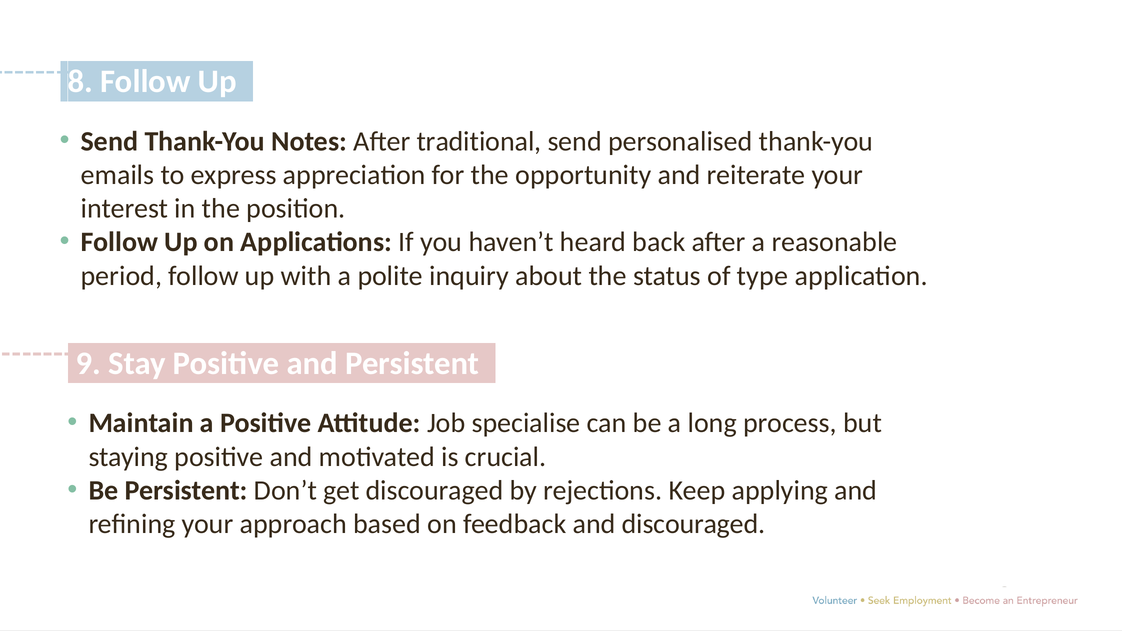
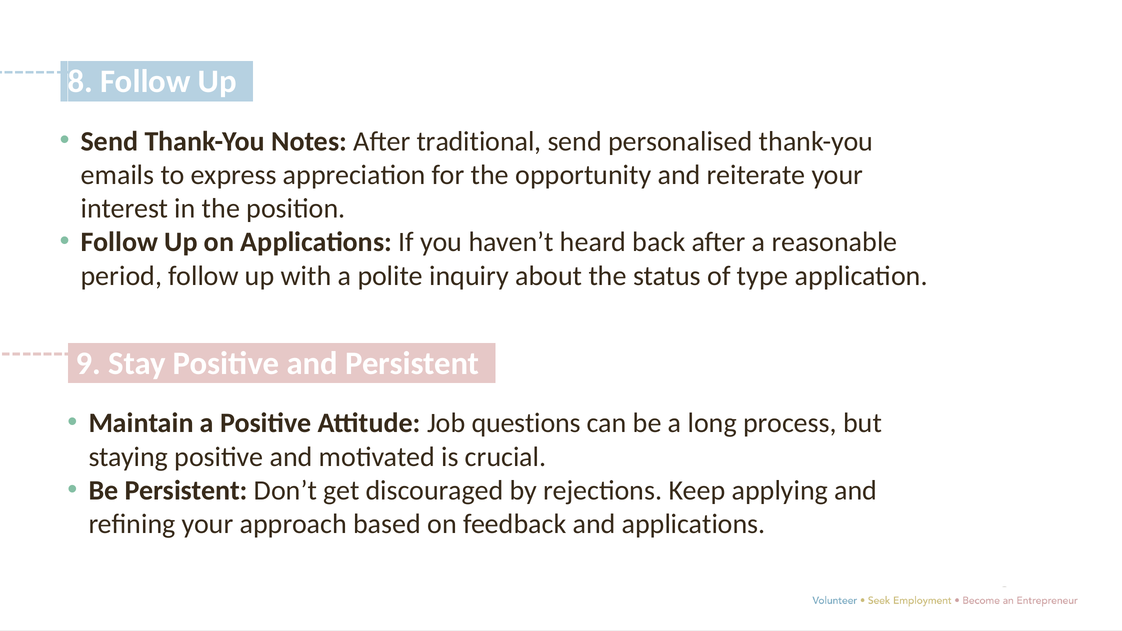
specialise: specialise -> questions (526, 423)
and discouraged: discouraged -> applications (694, 524)
